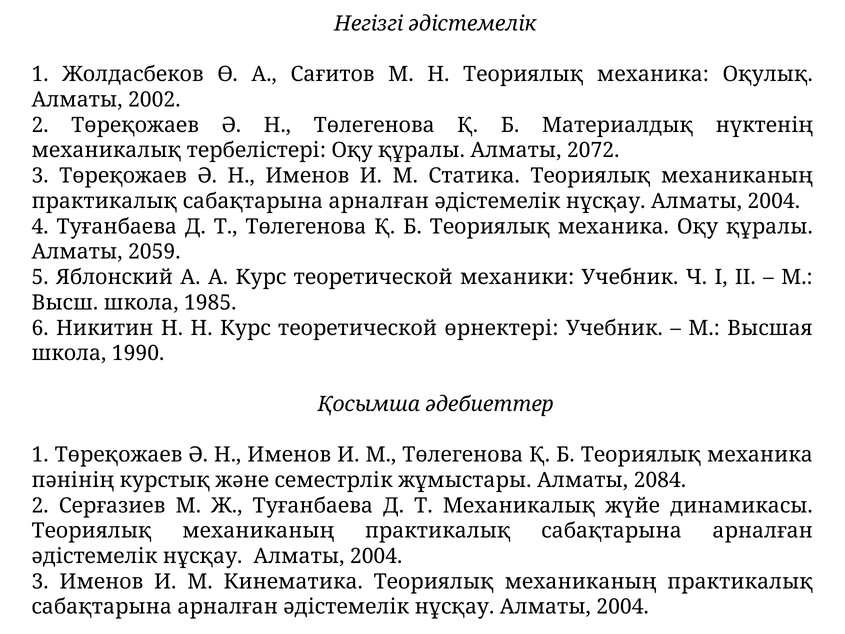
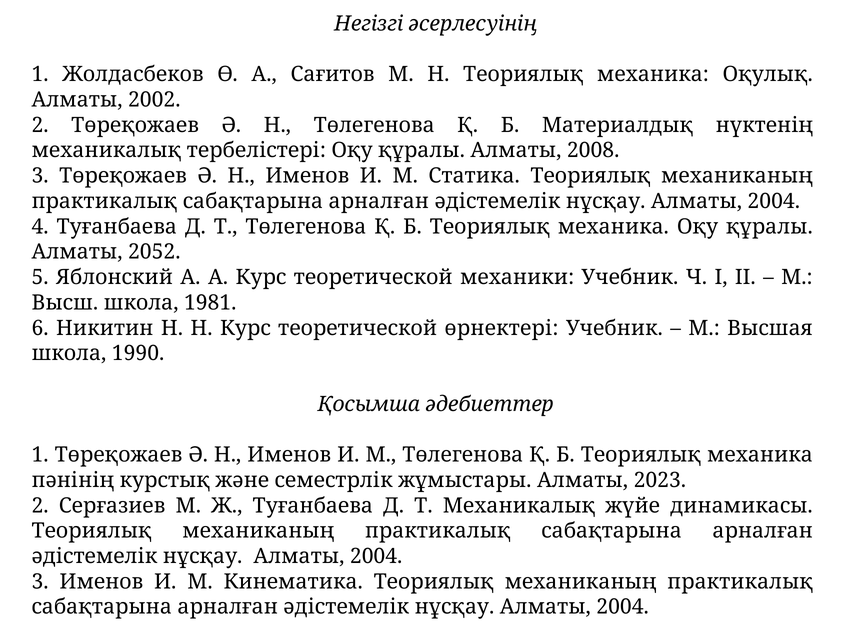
Негізгі әдістемелік: әдістемелік -> әсерлесуінің (473, 24)
2072: 2072 -> 2008 (593, 150)
2059: 2059 -> 2052 (154, 252)
1985: 1985 -> 1981 (210, 303)
2084: 2084 -> 2023 (660, 480)
